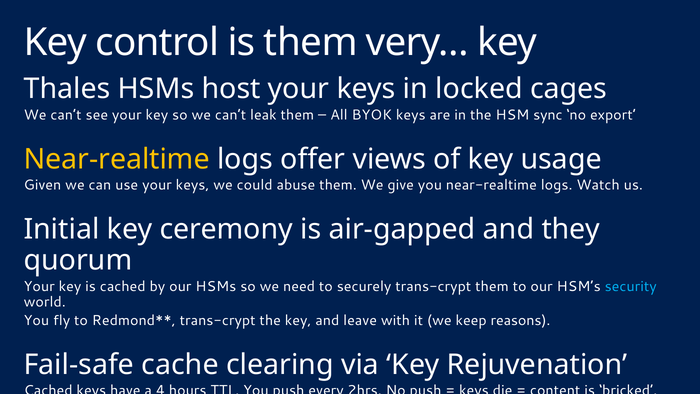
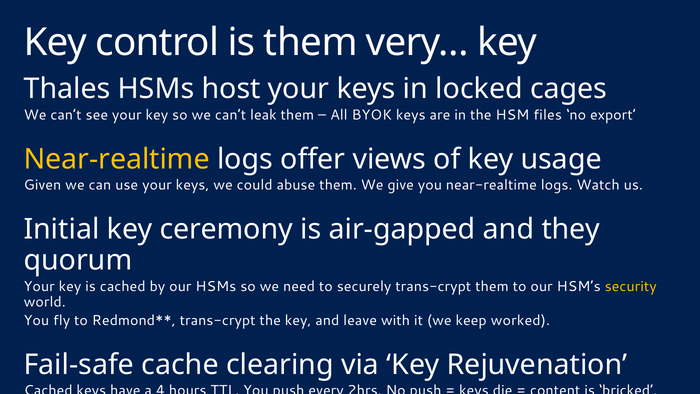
sync: sync -> files (548, 115)
security colour: light blue -> yellow (631, 286)
reasons: reasons -> worked (520, 320)
